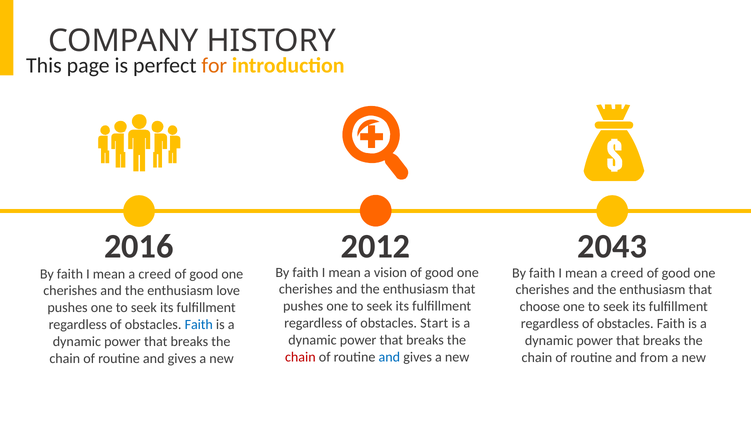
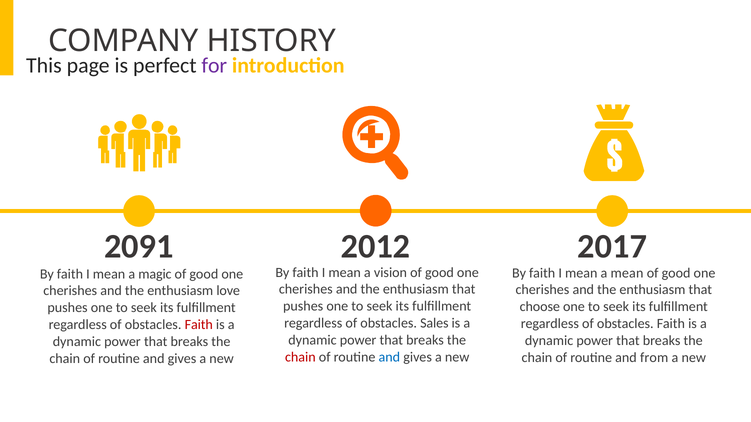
for colour: orange -> purple (214, 65)
2016: 2016 -> 2091 (139, 247)
2043: 2043 -> 2017 (612, 247)
creed: creed -> mean (627, 273)
creed: creed -> magic (155, 274)
Start: Start -> Sales (434, 323)
Faith colour: blue -> red (199, 325)
